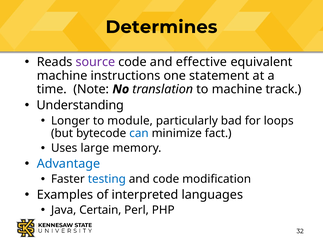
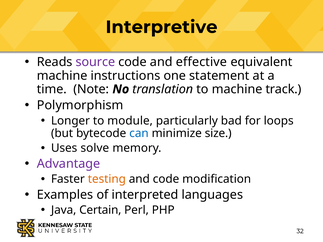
Determines: Determines -> Interpretive (162, 27)
Understanding: Understanding -> Polymorphism (80, 105)
fact: fact -> size (218, 133)
large: large -> solve (95, 148)
Advantage colour: blue -> purple (68, 164)
testing colour: blue -> orange (107, 179)
